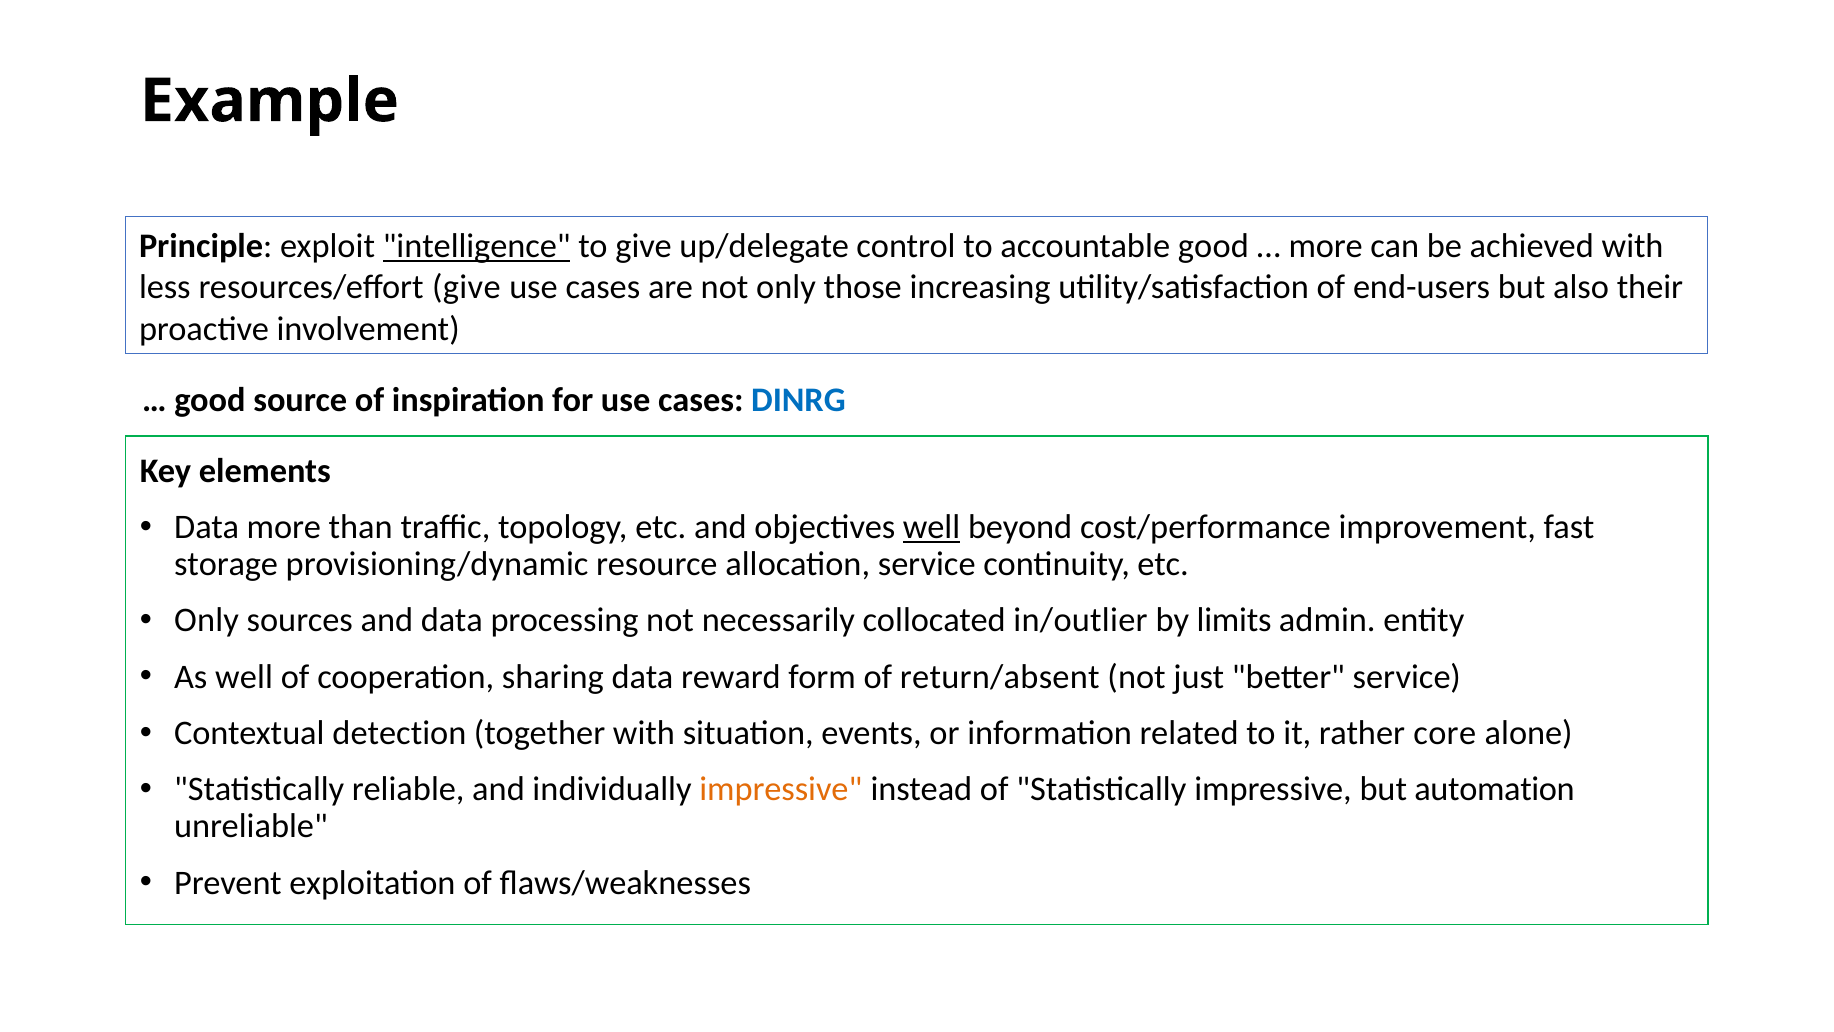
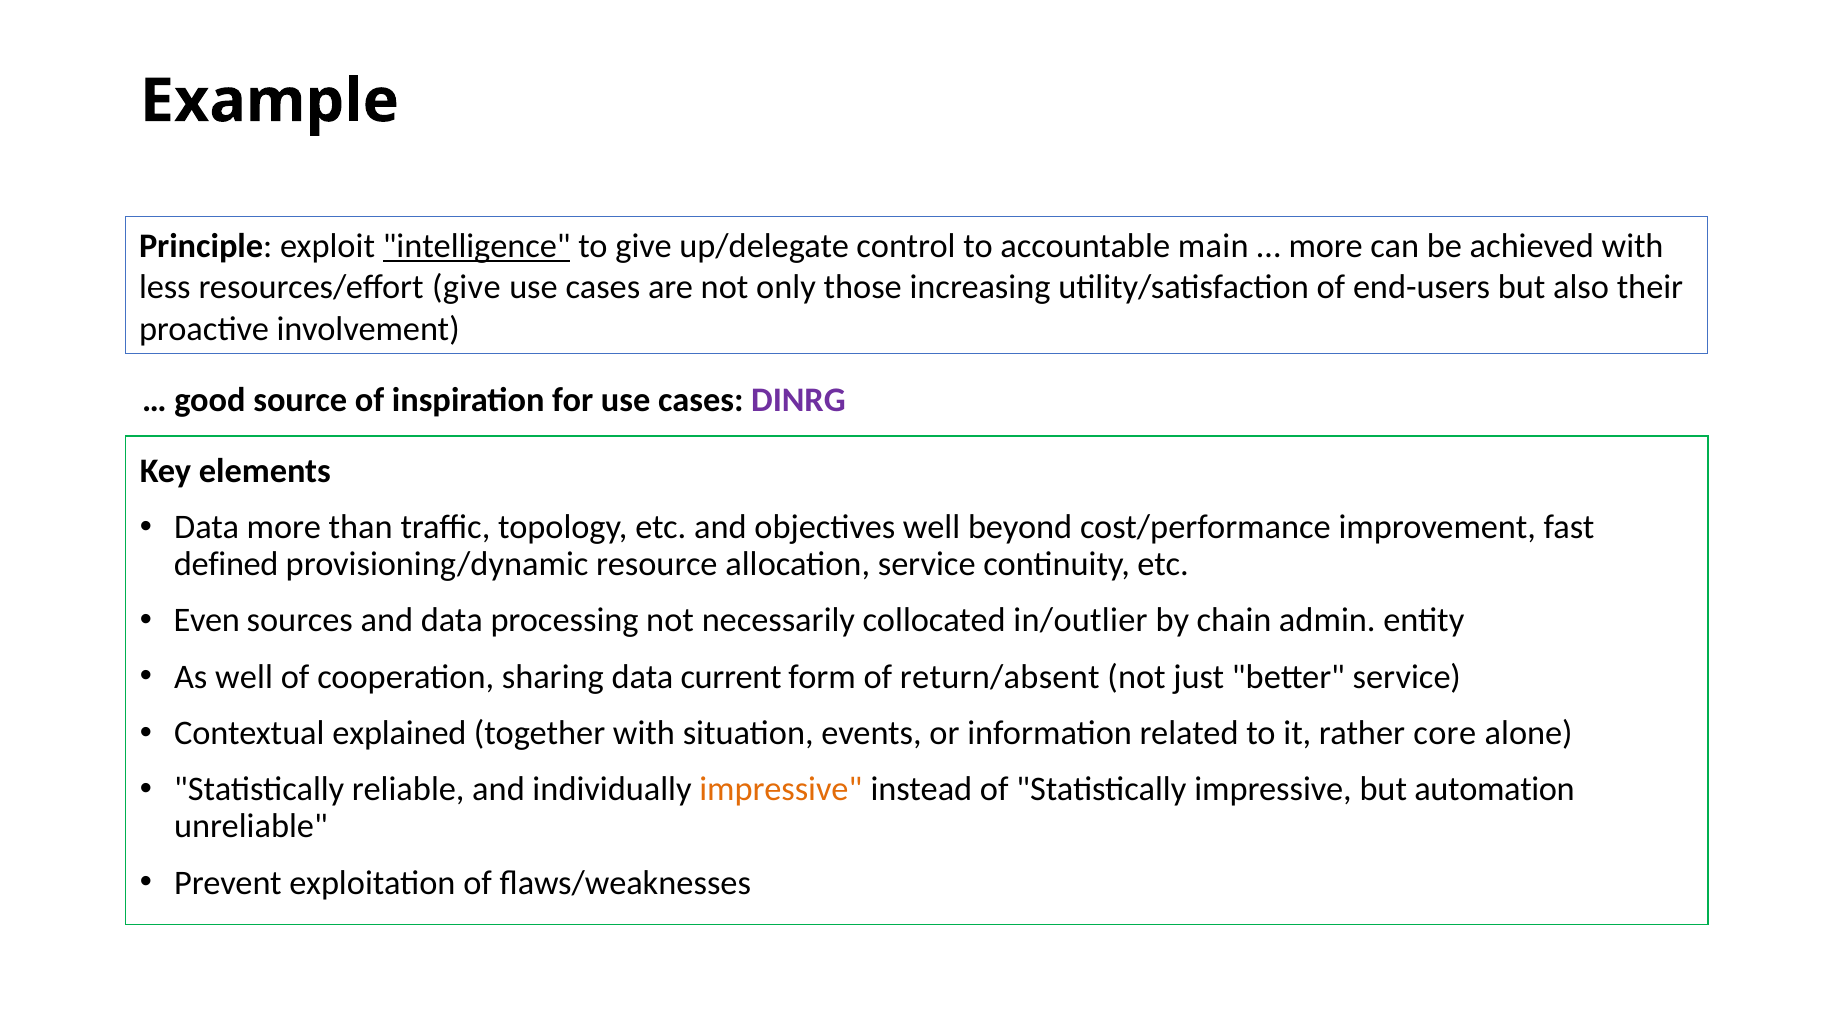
accountable good: good -> main (1213, 246)
DINRG colour: blue -> purple (798, 400)
well underline: present -> none (932, 527)
storage: storage -> defined (226, 564)
Only: Only -> Even (207, 620)
limits: limits -> chain (1234, 620)
reward: reward -> current (731, 676)
detection: detection -> explained (399, 733)
